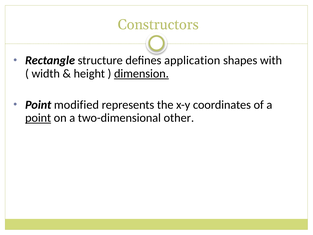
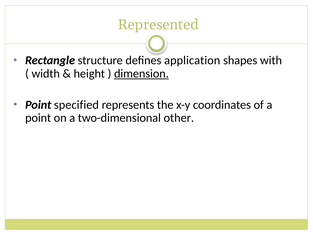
Constructors: Constructors -> Represented (158, 25)
modified: modified -> specified (76, 105)
point underline: present -> none (38, 118)
